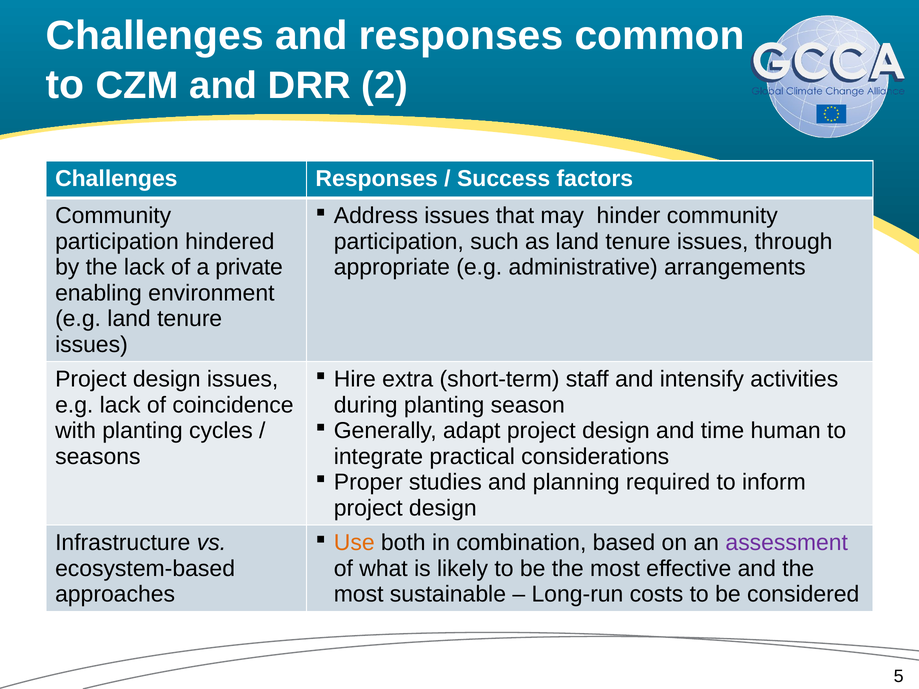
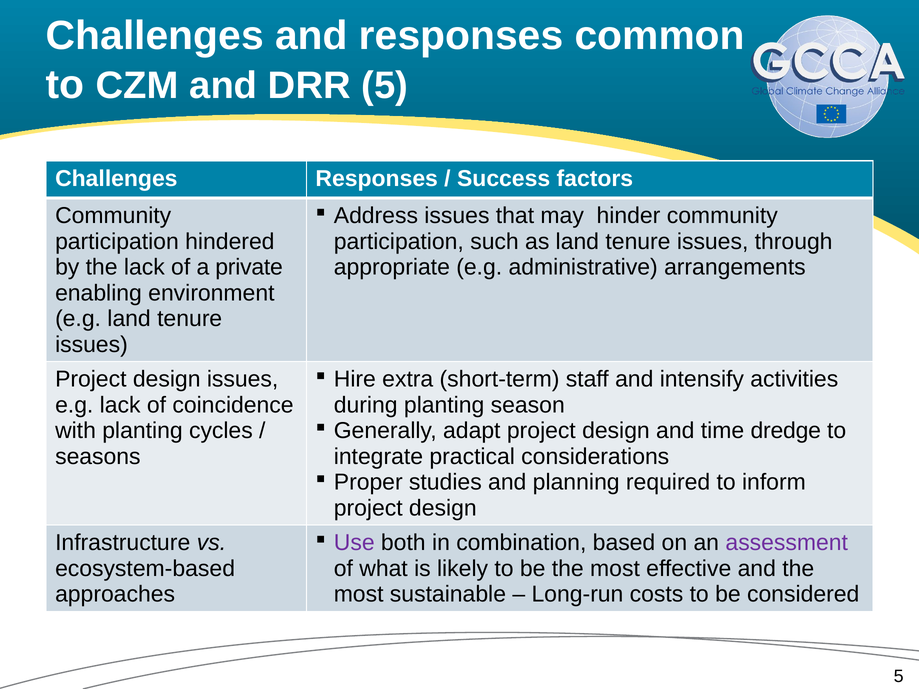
DRR 2: 2 -> 5 (385, 86)
human: human -> dredge (786, 431)
Use colour: orange -> purple (354, 543)
